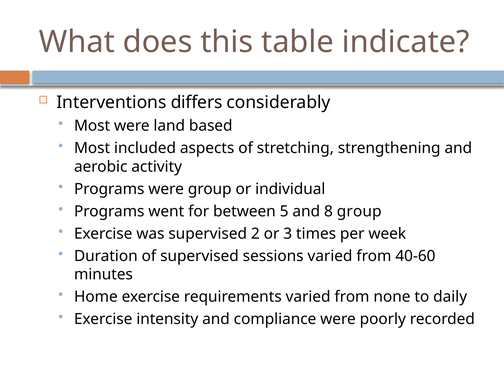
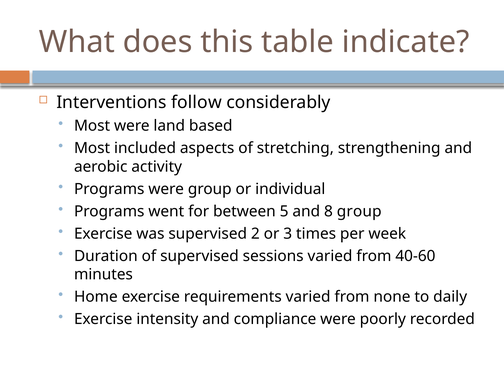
differs: differs -> follow (196, 102)
